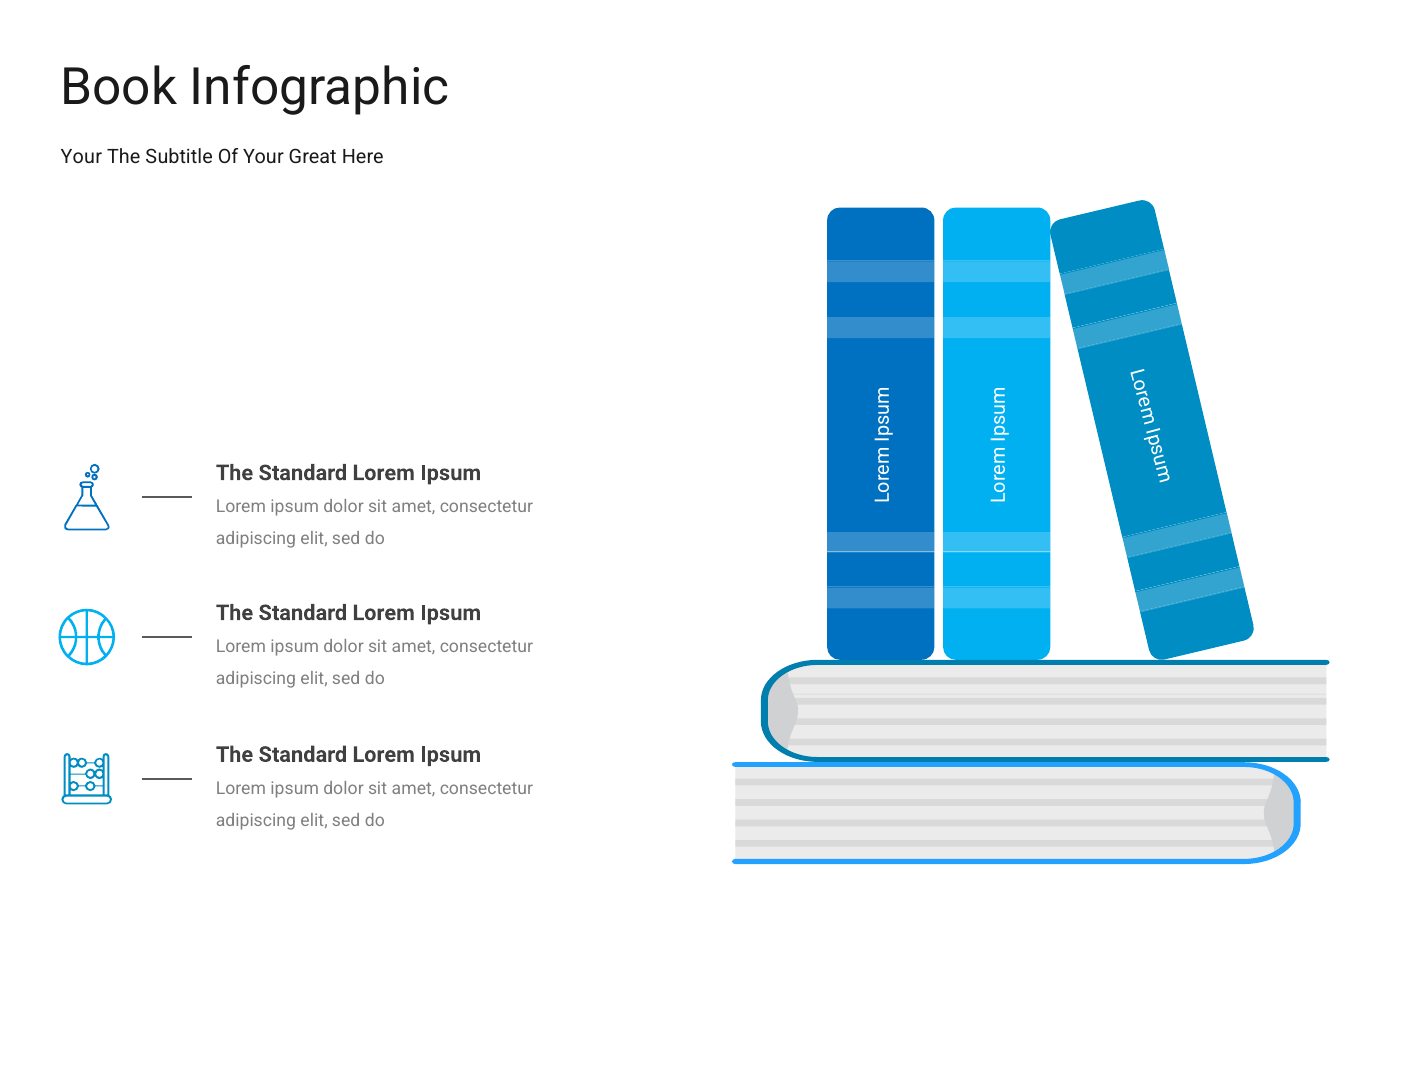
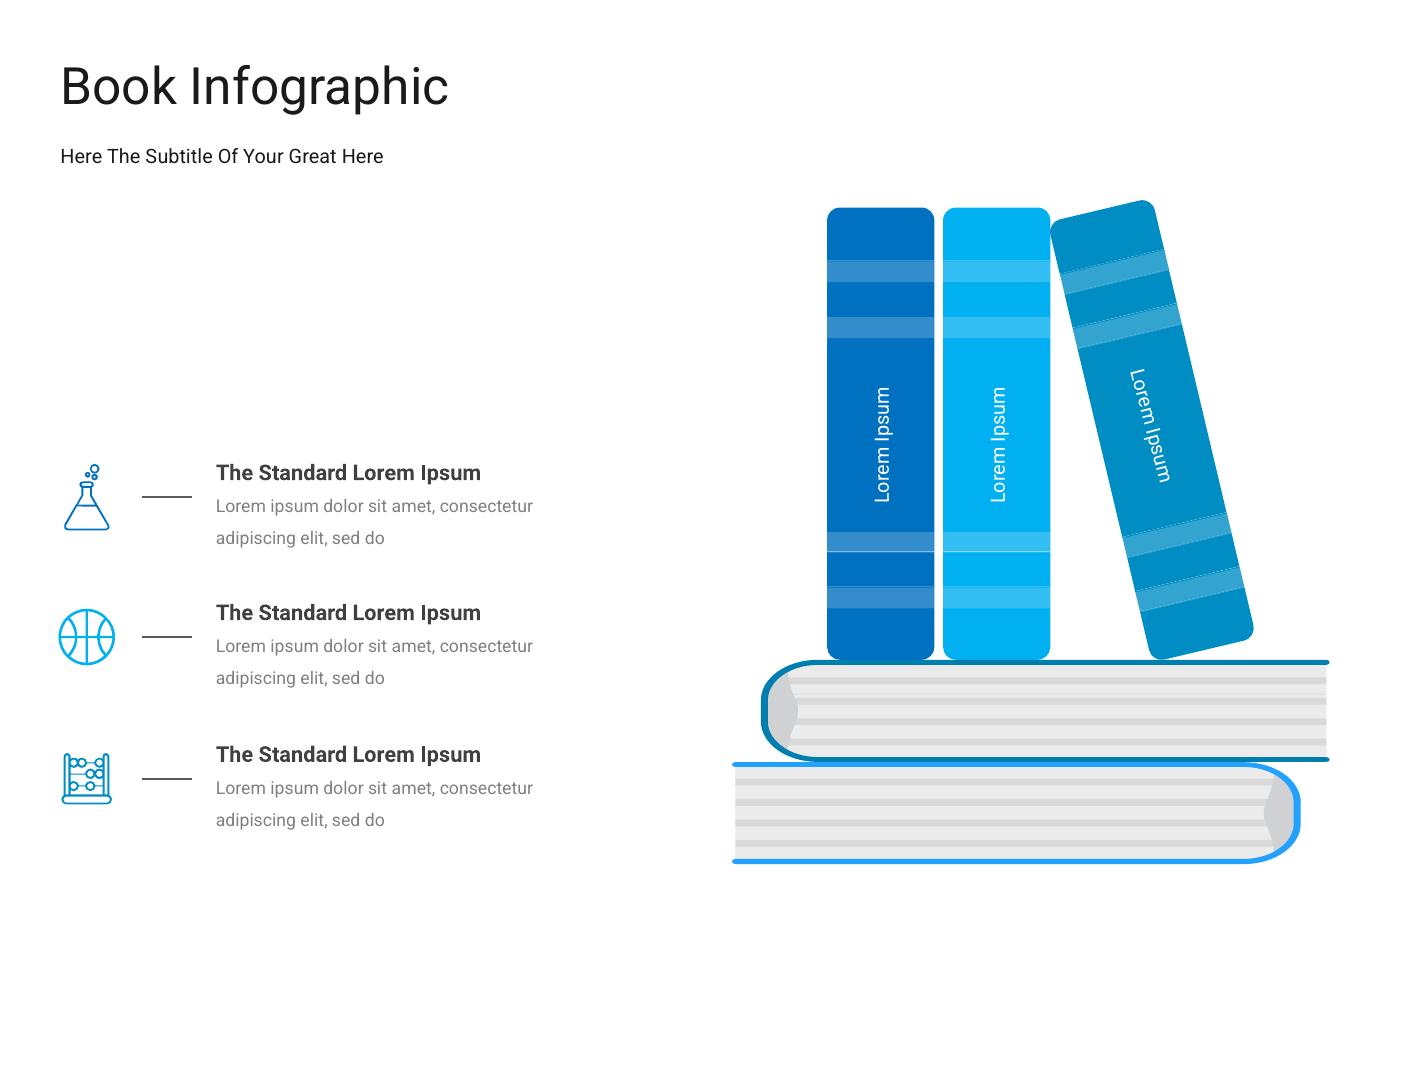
Your: Your -> Here (81, 157)
